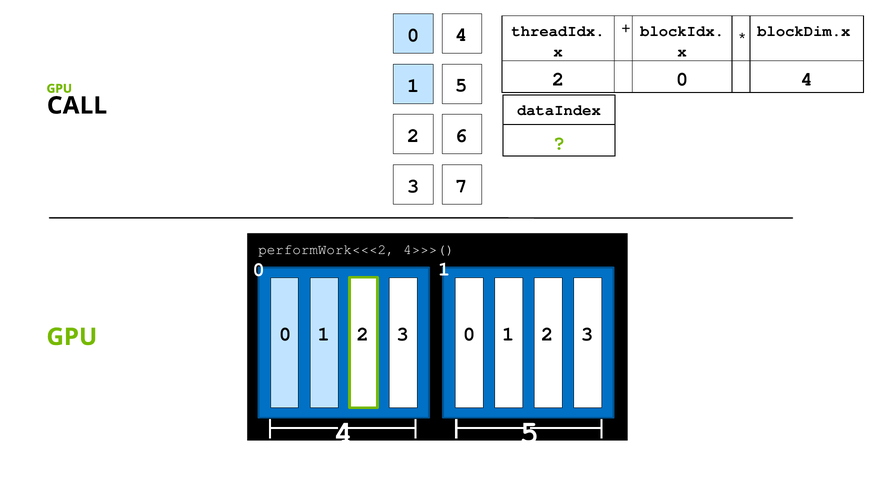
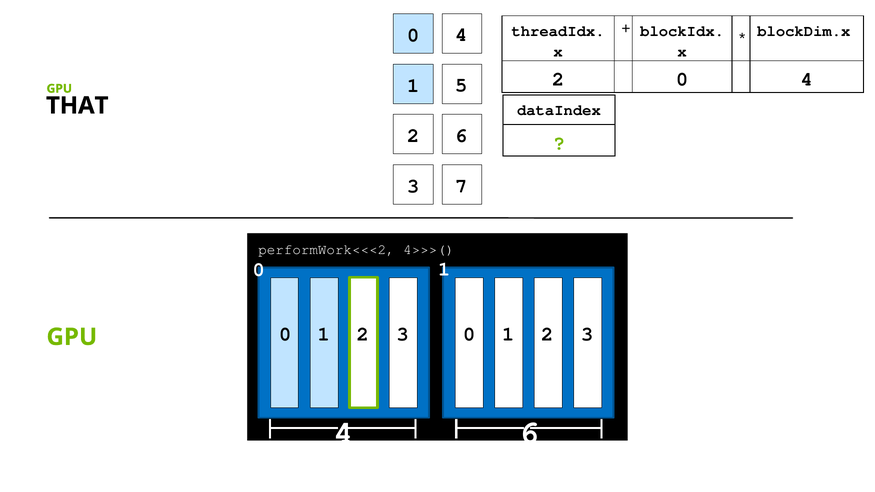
CALL: CALL -> THAT (77, 106)
5: 5 -> 6 (530, 433)
